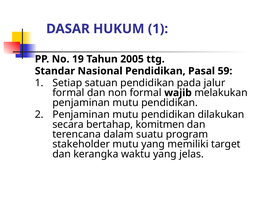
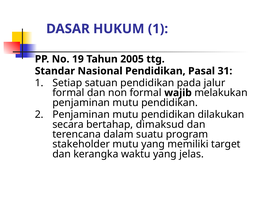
59: 59 -> 31 (225, 71)
komitmen: komitmen -> dimaksud (160, 124)
